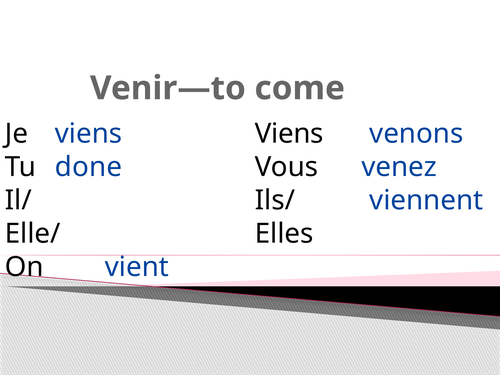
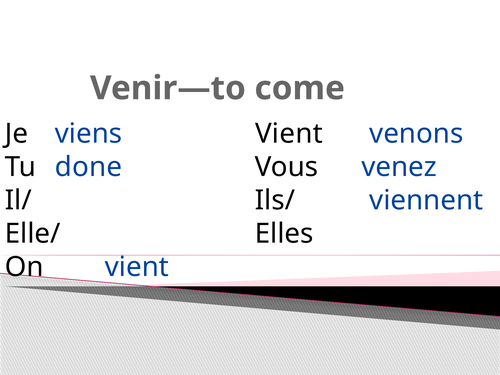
viens Viens: Viens -> Vient (289, 134)
